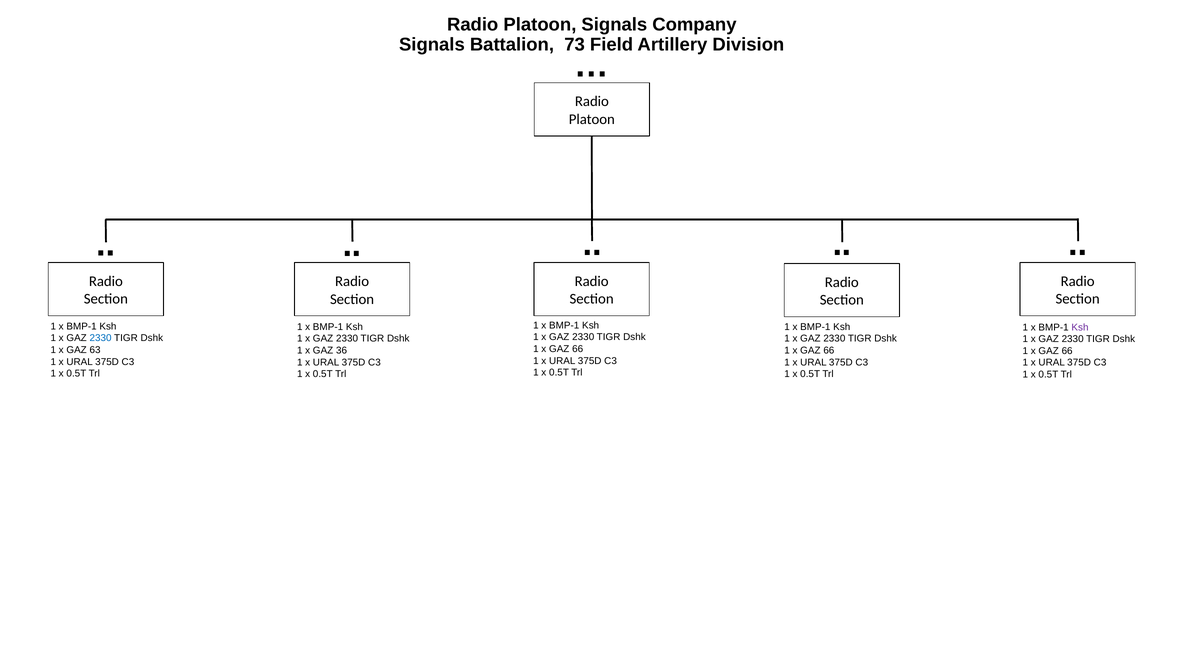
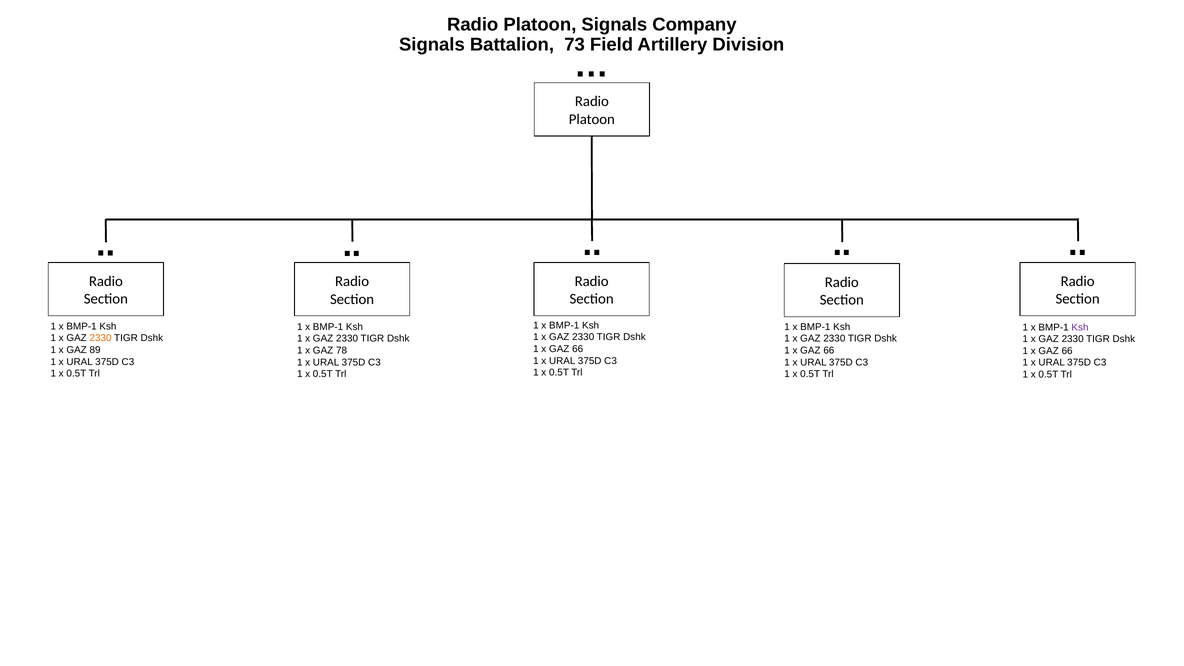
2330 colour: blue -> orange (101, 338)
63: 63 -> 89 (95, 350)
36: 36 -> 78 (342, 350)
